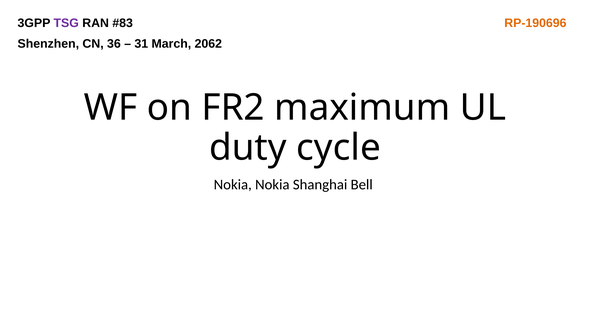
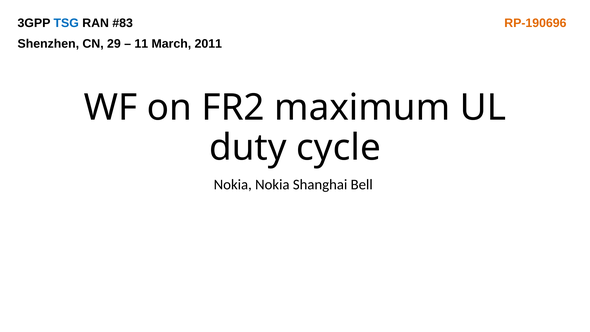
TSG colour: purple -> blue (66, 23)
36: 36 -> 29 (114, 44)
31: 31 -> 11 (141, 44)
2062: 2062 -> 2011 (208, 44)
